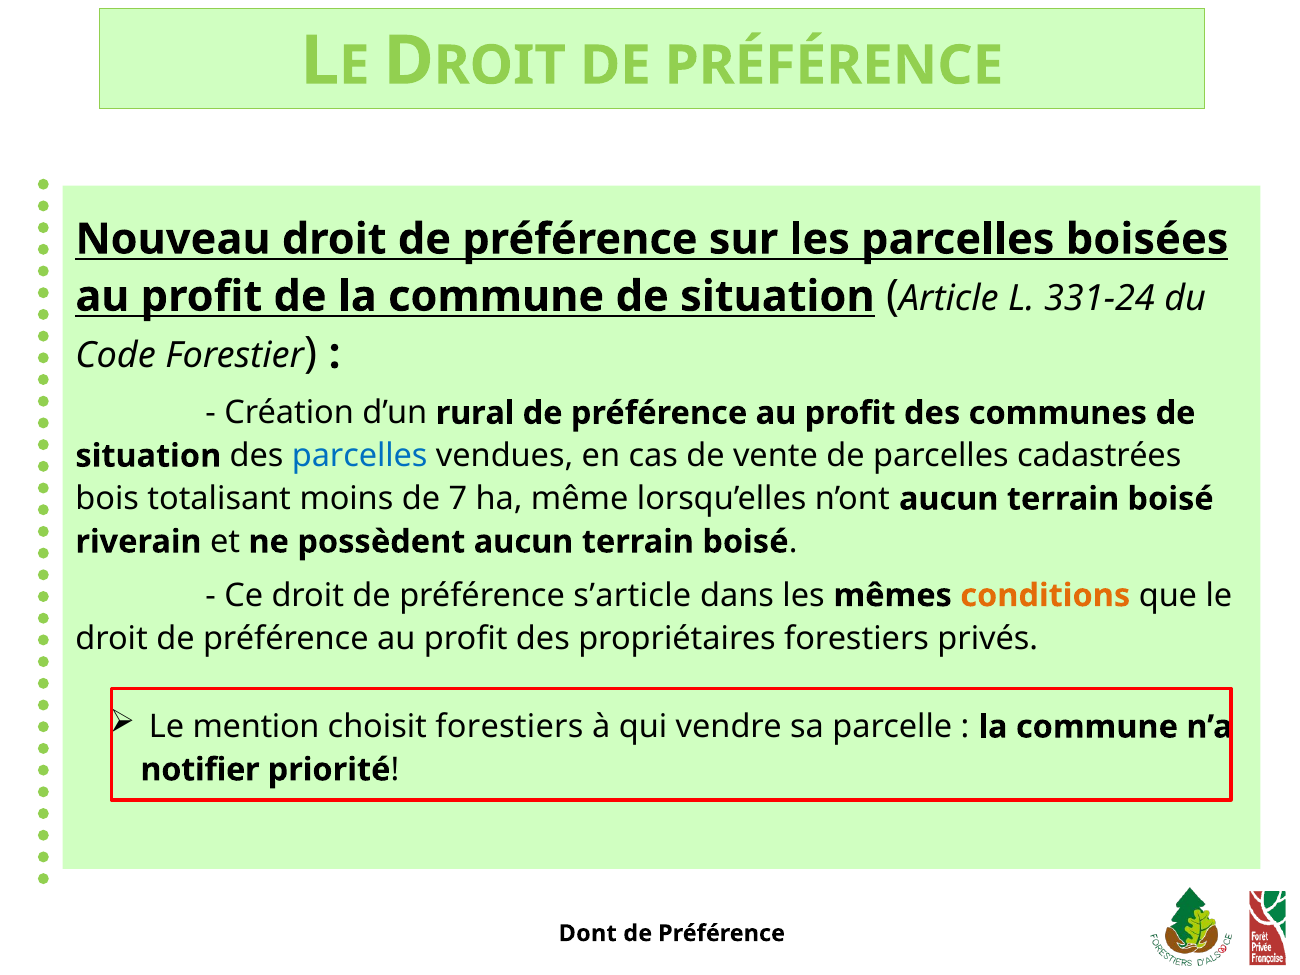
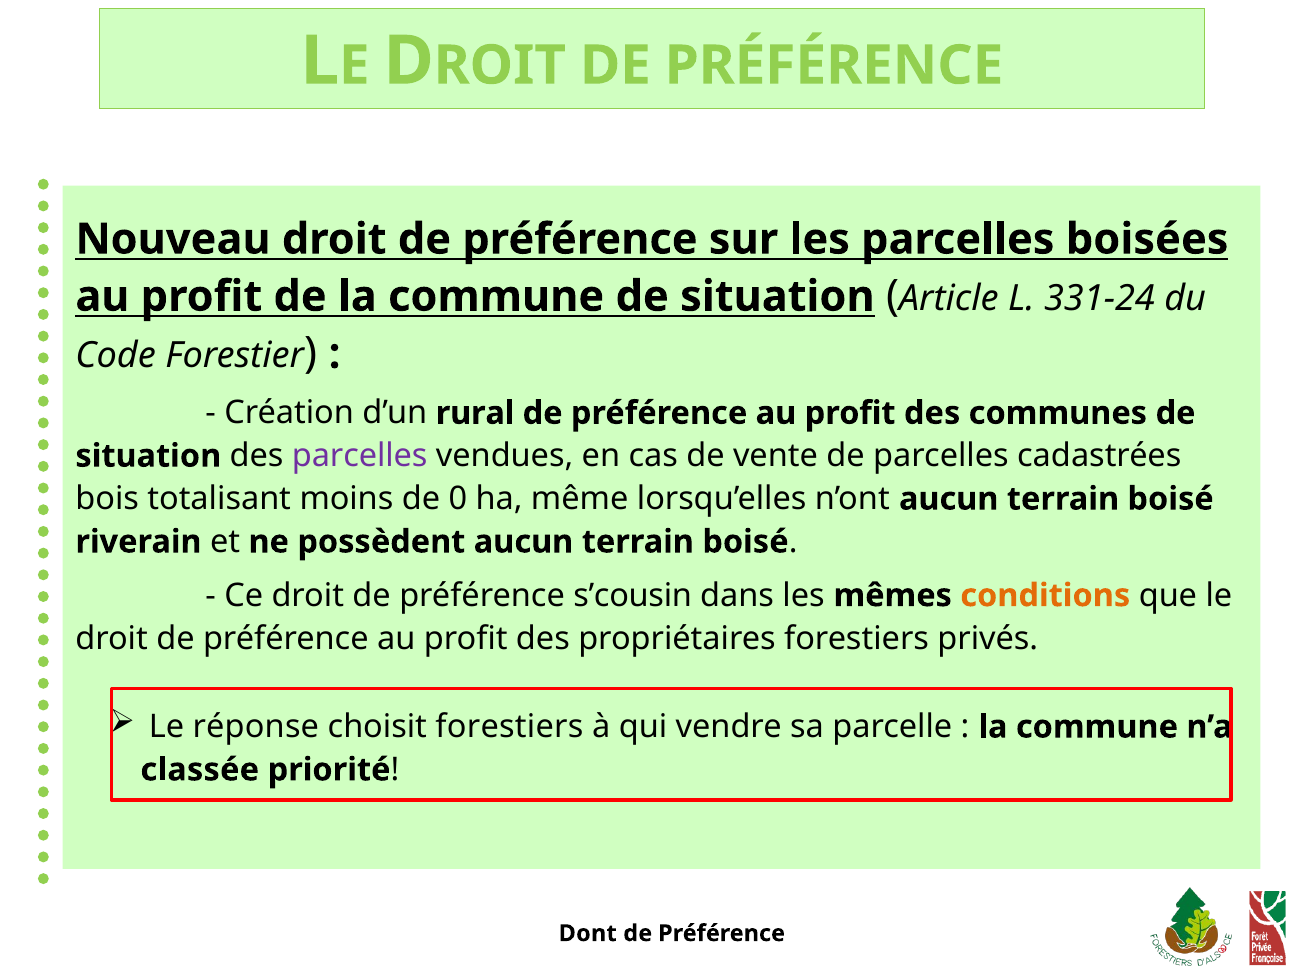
parcelles colour: blue -> purple (360, 456)
7: 7 -> 0 (458, 499)
s’article: s’article -> s’cousin (633, 596)
mention: mention -> réponse (256, 727)
notifier: notifier -> classée (200, 770)
